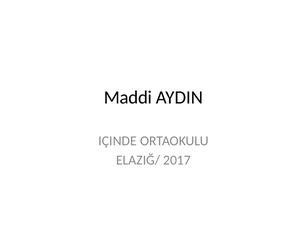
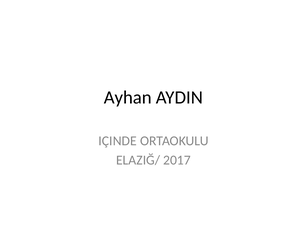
Maddi: Maddi -> Ayhan (128, 98)
